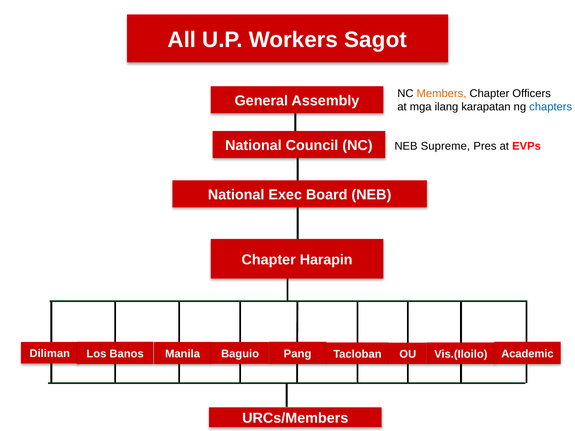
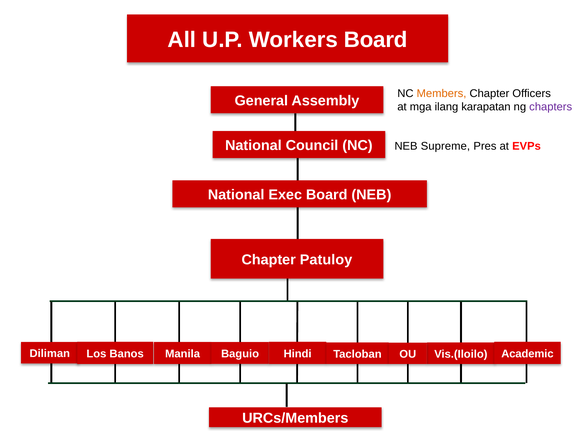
Workers Sagot: Sagot -> Board (376, 40)
chapters colour: blue -> purple (551, 107)
Harapin: Harapin -> Patuloy (326, 260)
Pang: Pang -> Hindi (298, 354)
